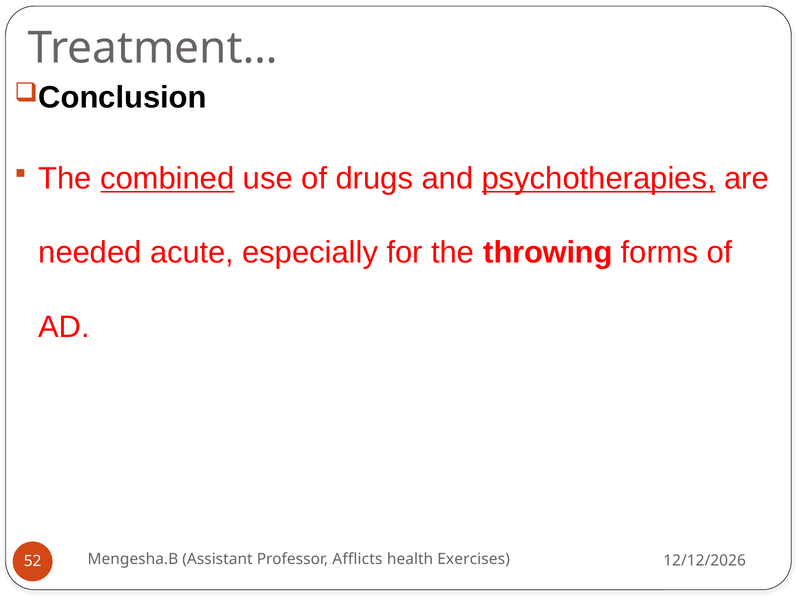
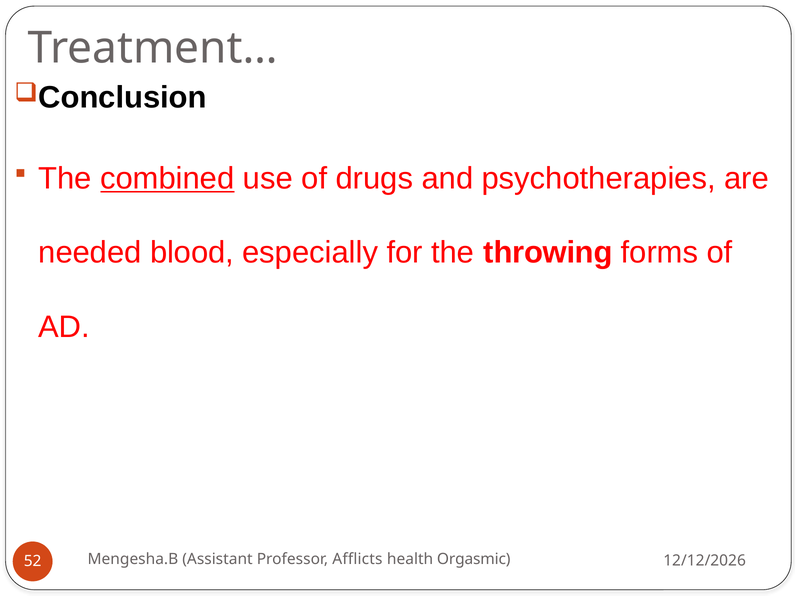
psychotherapies underline: present -> none (599, 178)
acute: acute -> blood (192, 253)
Exercises: Exercises -> Orgasmic (474, 559)
